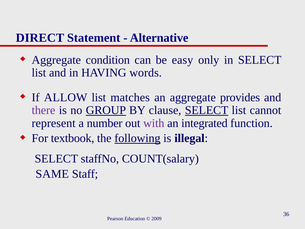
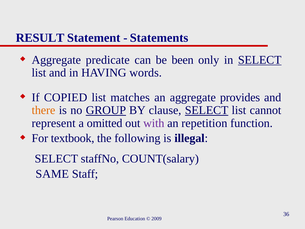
DIRECT: DIRECT -> RESULT (40, 38)
Alternative: Alternative -> Statements (159, 38)
condition: condition -> predicate (108, 60)
easy: easy -> been (183, 60)
SELECT underline: none -> present (260, 60)
ALLOW: ALLOW -> COPIED (66, 97)
there colour: purple -> orange (43, 110)
number: number -> omitted (105, 123)
integrated: integrated -> repetition (204, 123)
following underline: present -> none (137, 138)
